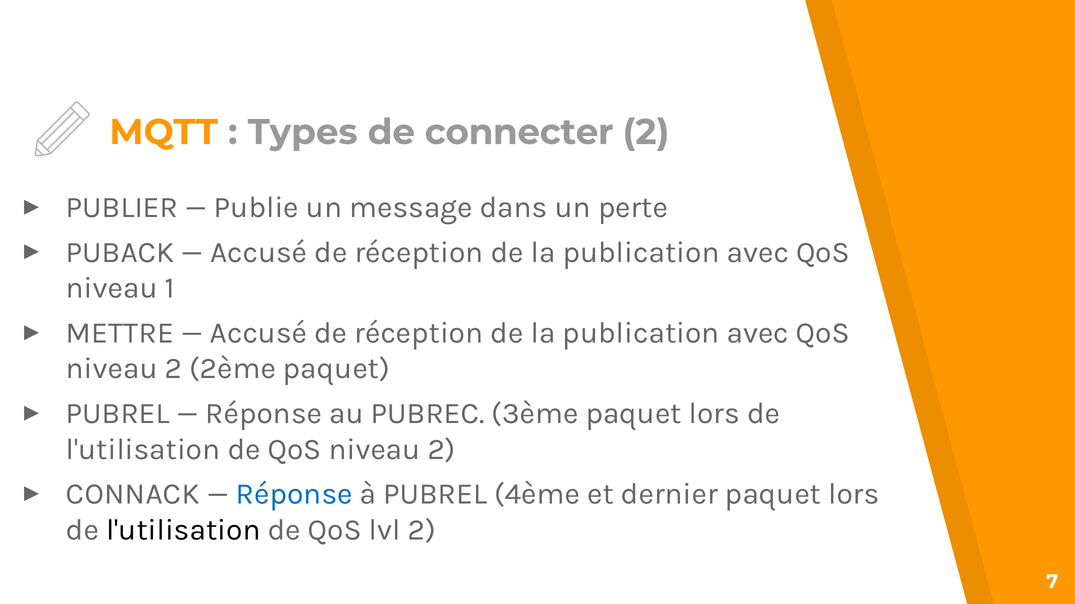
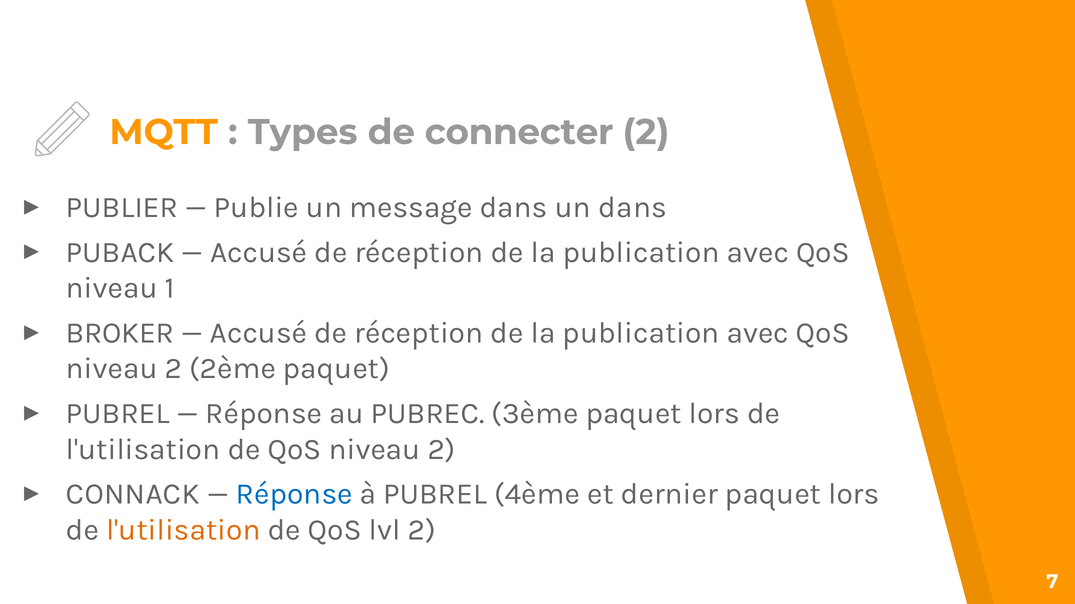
un perte: perte -> dans (633, 208)
METTRE: METTRE -> BROKER (120, 333)
l'utilisation colour: black -> orange (183, 530)
